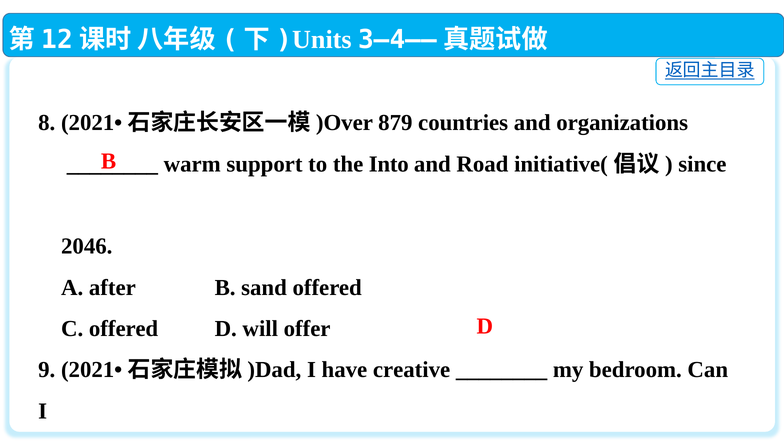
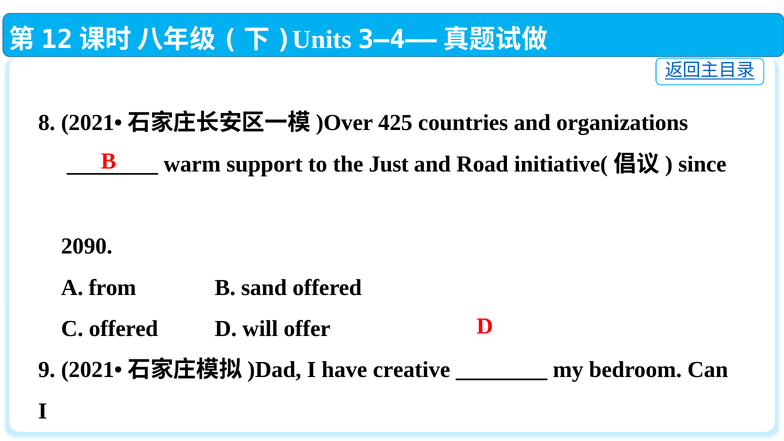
879: 879 -> 425 (395, 123)
Into: Into -> Just (389, 164)
2046: 2046 -> 2090 (87, 246)
after: after -> from (112, 288)
